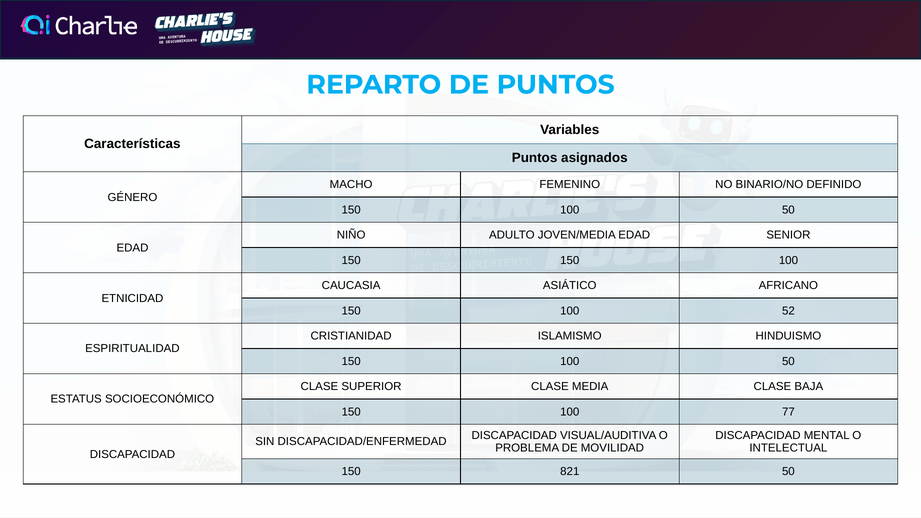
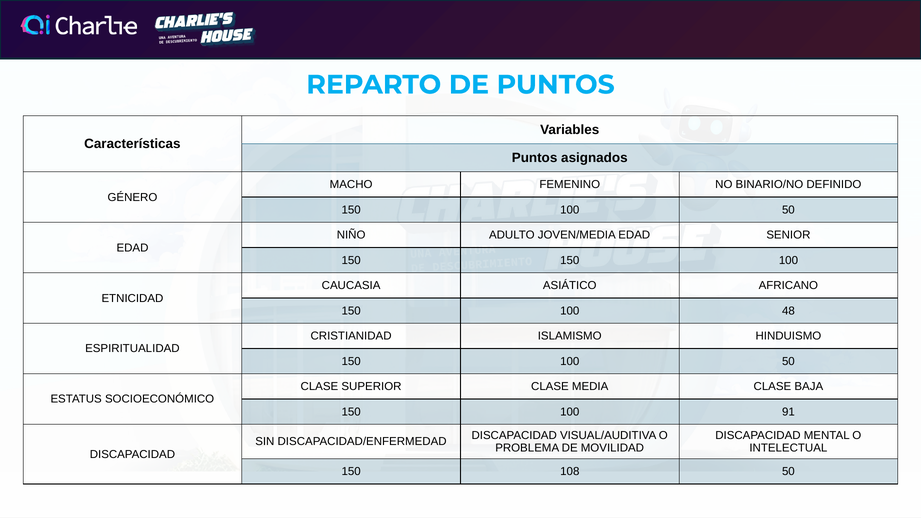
52: 52 -> 48 (788, 311)
77: 77 -> 91 (788, 412)
821: 821 -> 108 (570, 472)
